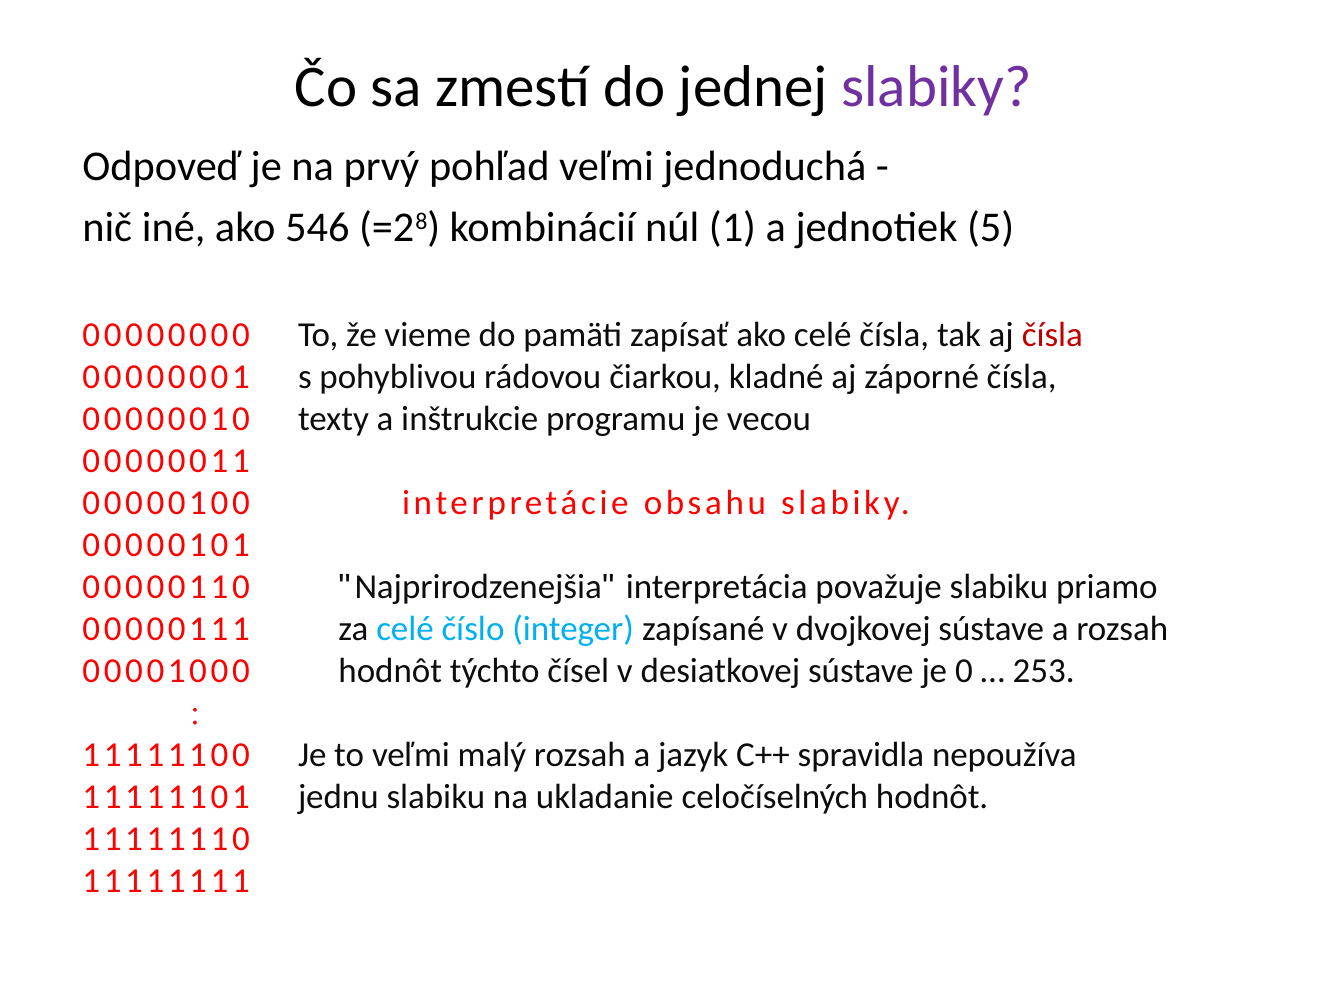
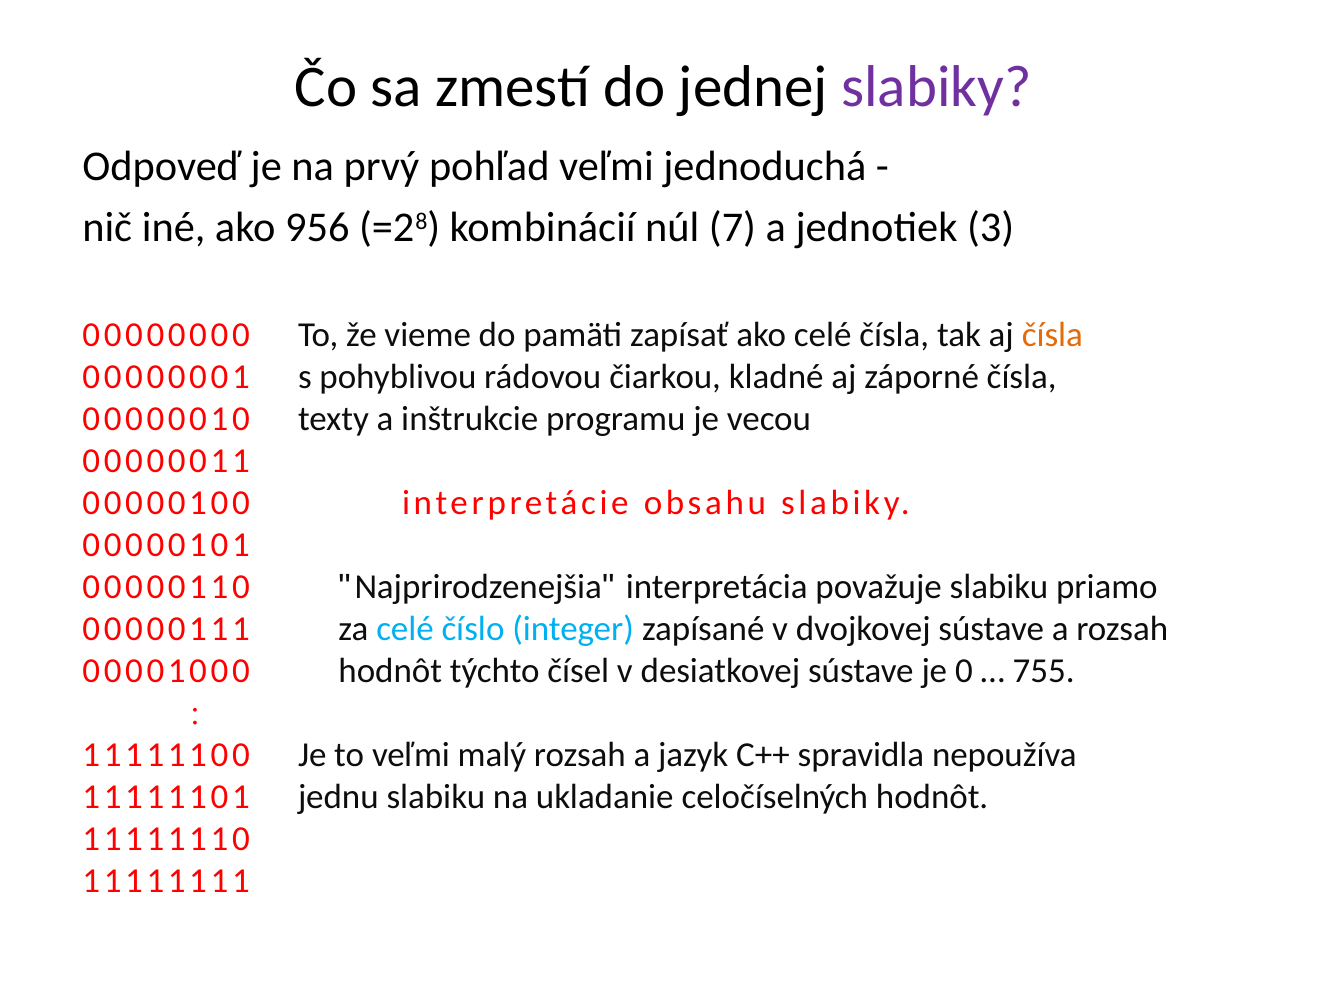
546: 546 -> 956 (317, 228)
1: 1 -> 7 (732, 228)
5: 5 -> 3 (991, 228)
čísla colour: red -> orange (1052, 335)
253: 253 -> 755 (1044, 671)
